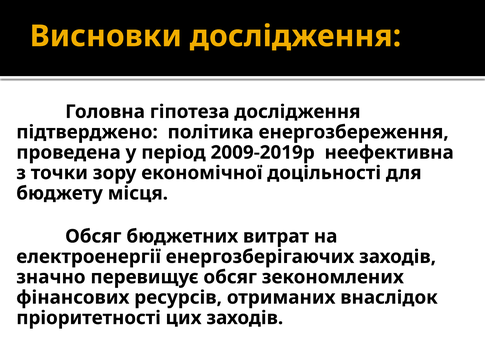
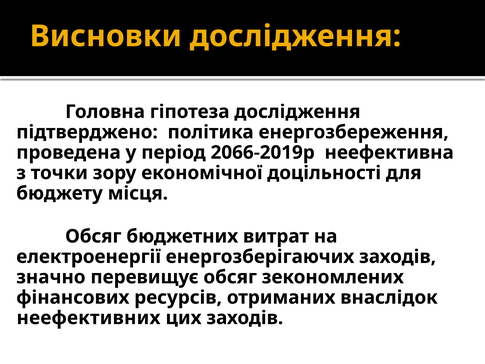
2009-2019р: 2009-2019р -> 2066-2019р (263, 152)
пріоритетності: пріоритетності -> неефективних (88, 318)
